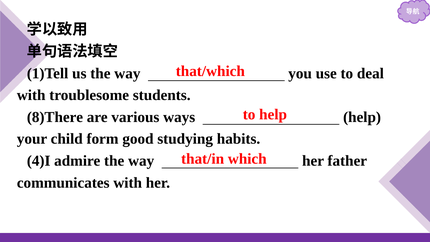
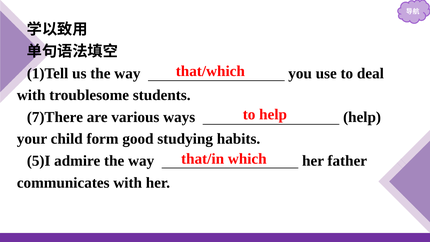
8)There: 8)There -> 7)There (55, 117)
4)I: 4)I -> 5)I (39, 161)
